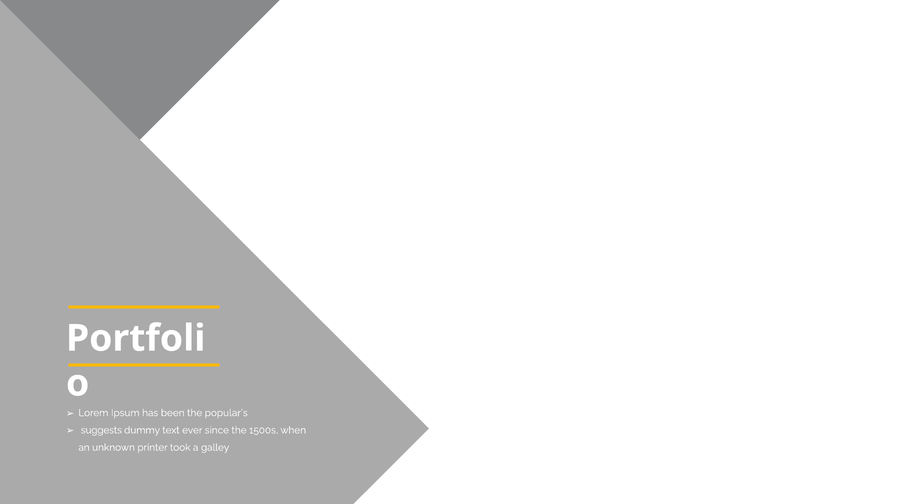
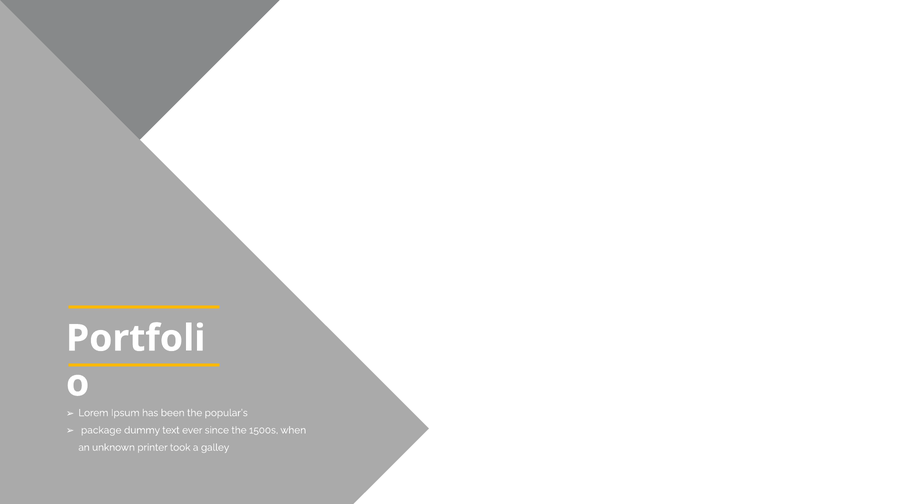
suggests: suggests -> package (101, 431)
